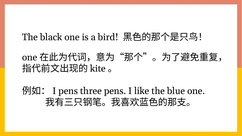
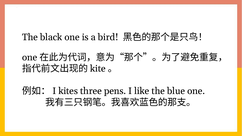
I pens: pens -> kites (68, 91)
